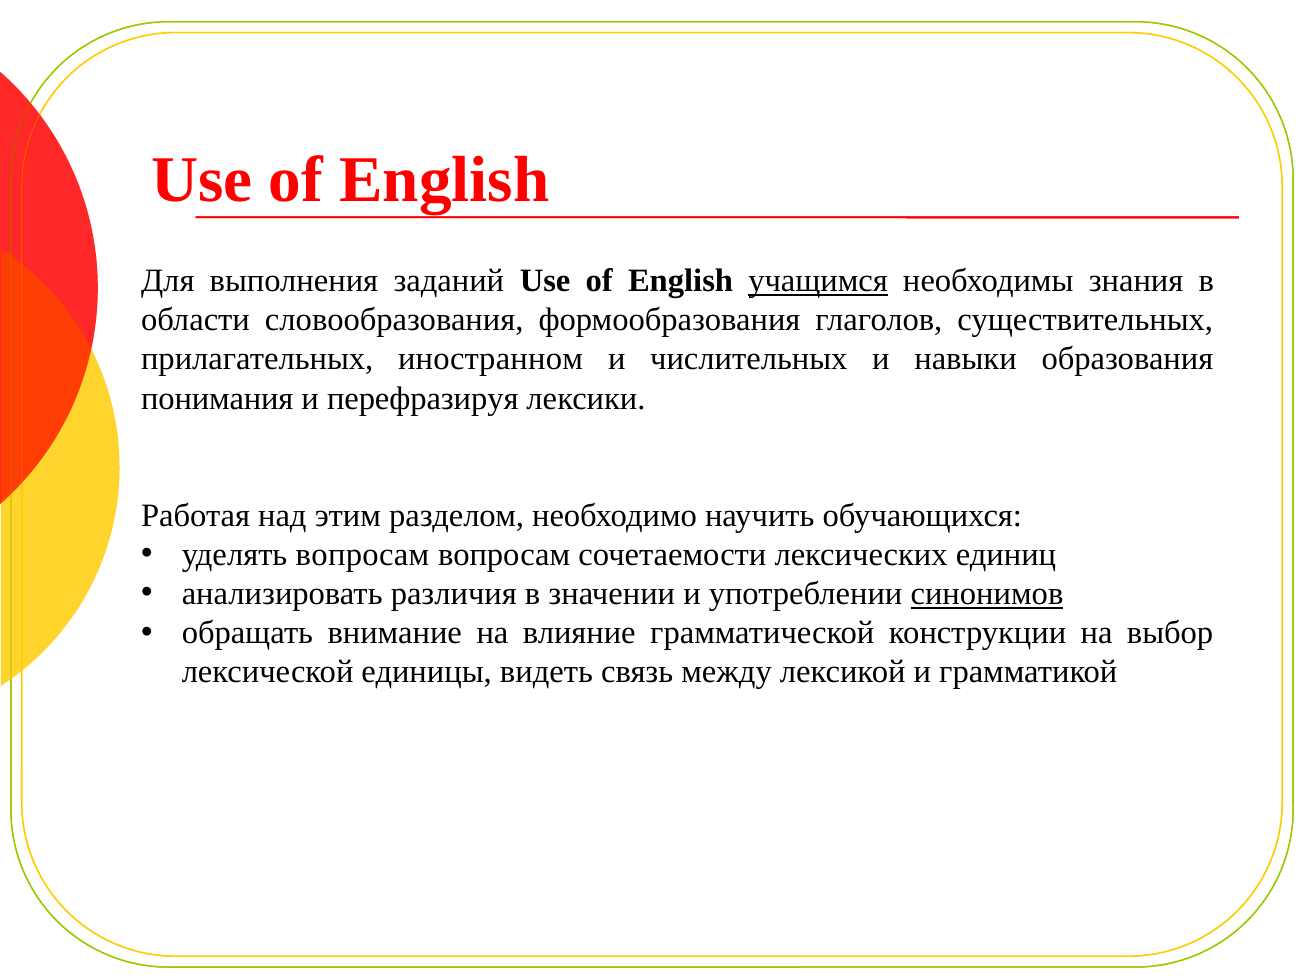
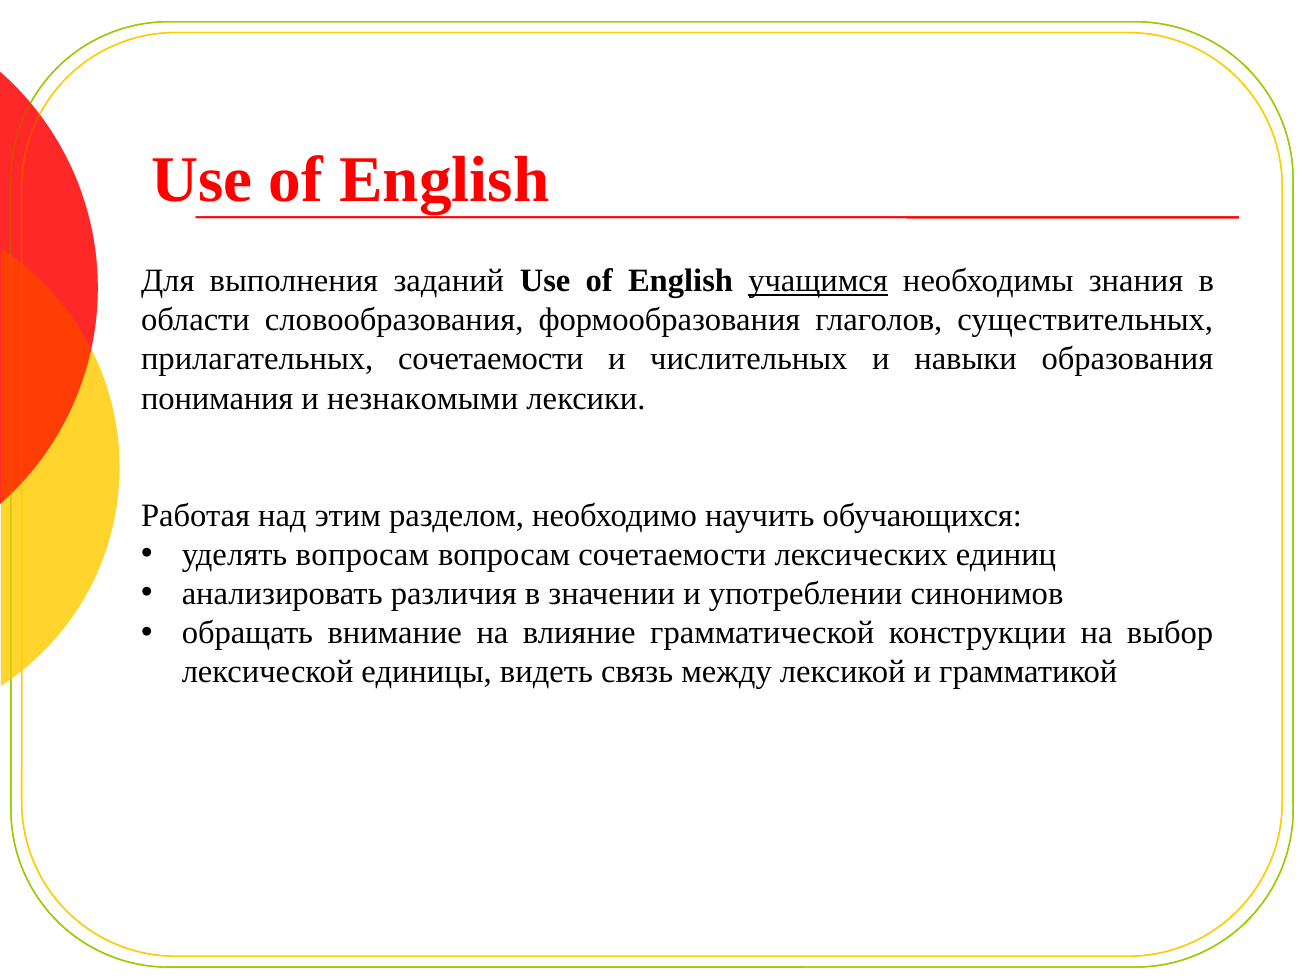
прилагательных иностранном: иностранном -> сочетаемости (491, 359)
перефразируя: перефразируя -> незнакомыми (423, 398)
синонимов underline: present -> none (987, 594)
